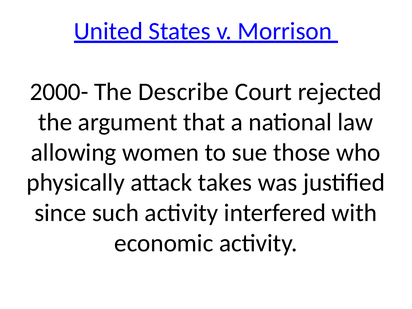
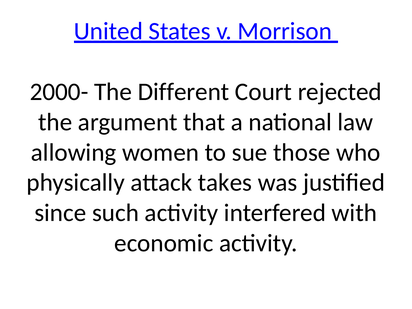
Describe: Describe -> Different (184, 92)
